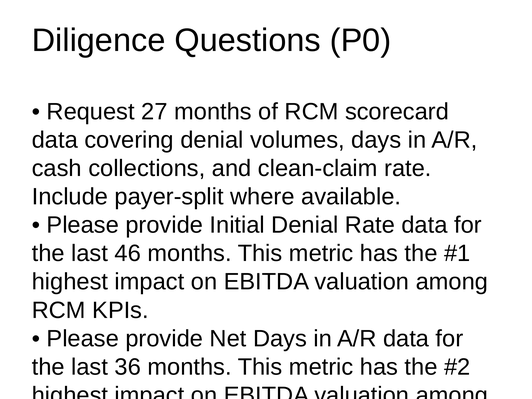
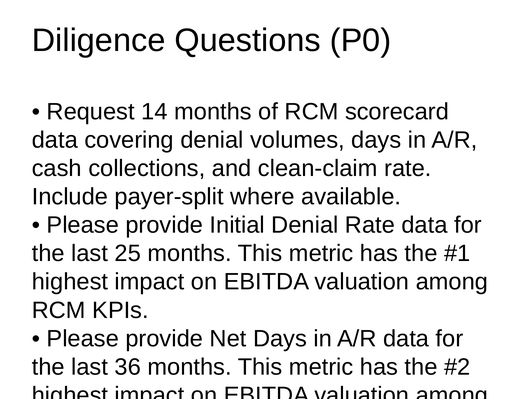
27: 27 -> 14 (154, 112)
46: 46 -> 25 (128, 253)
